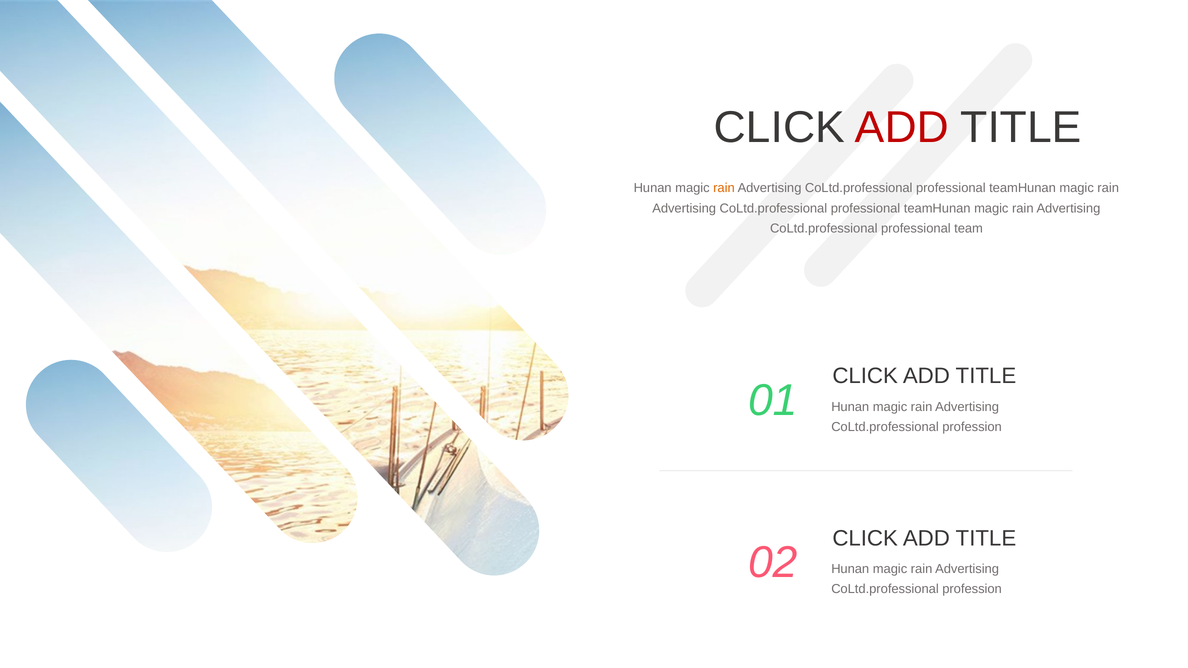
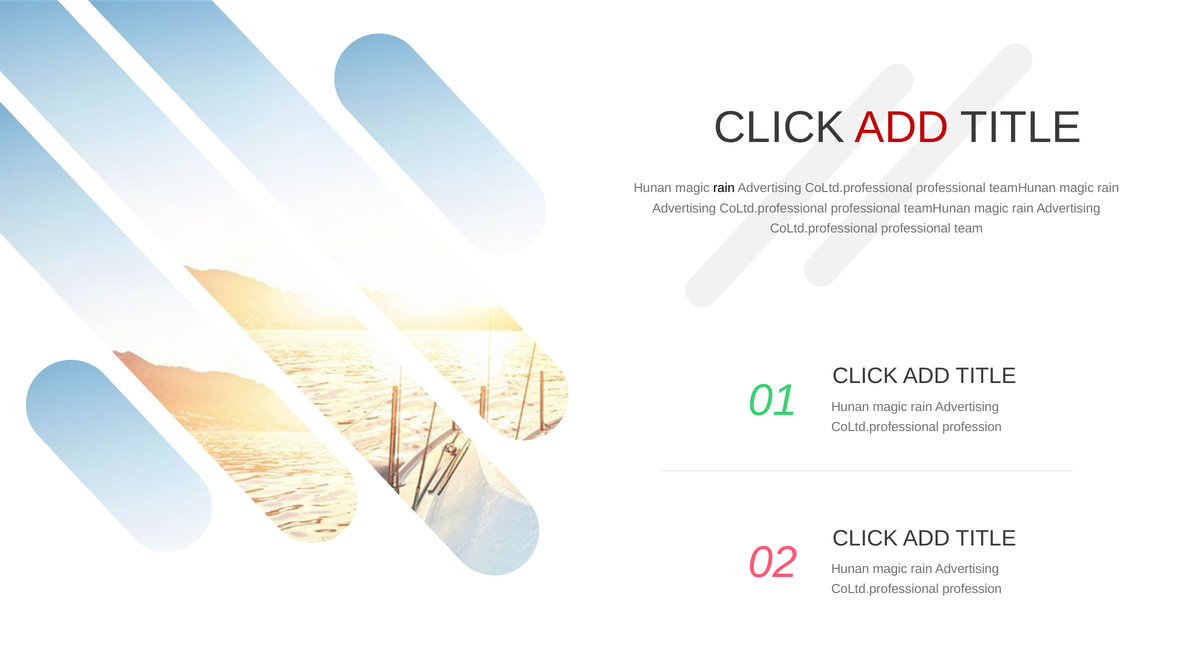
rain colour: orange -> black (724, 188)
